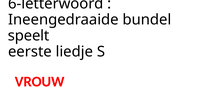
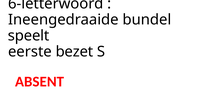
liedje: liedje -> bezet (74, 52)
VROUW: VROUW -> ABSENT (40, 82)
